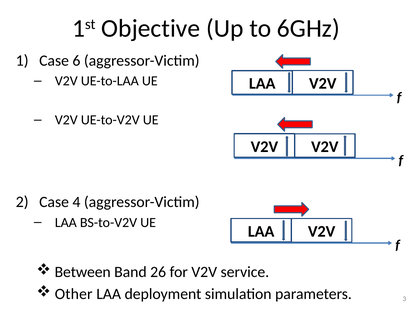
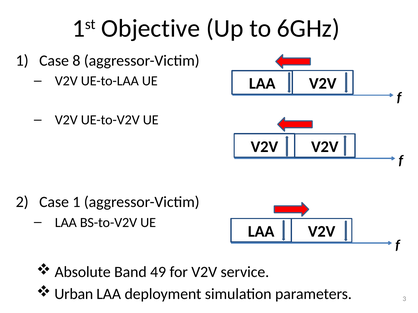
6: 6 -> 8 (76, 61)
Case 4: 4 -> 1 (76, 202)
Between: Between -> Absolute (83, 273)
26: 26 -> 49 (158, 273)
Other: Other -> Urban (74, 295)
